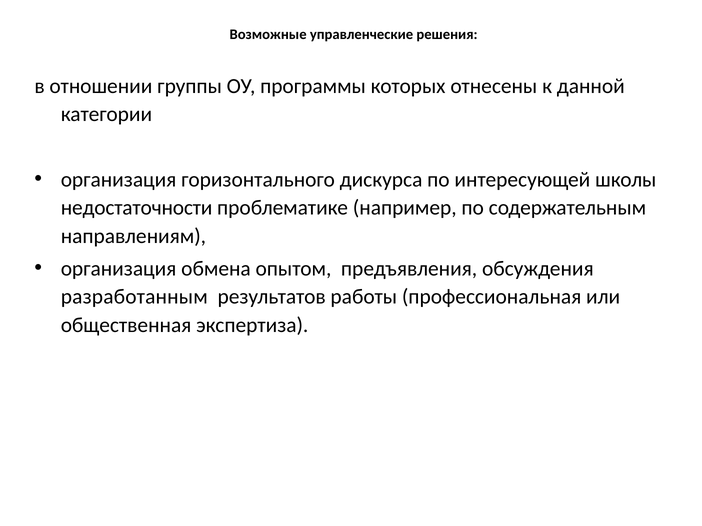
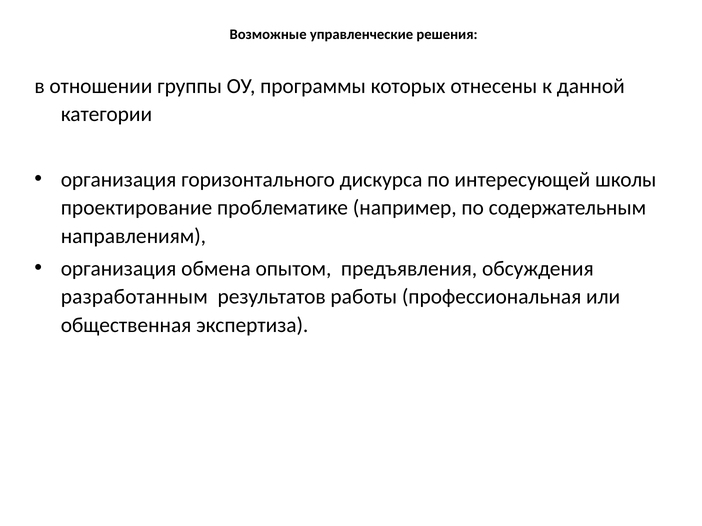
недостаточности: недостаточности -> проектирование (136, 208)
